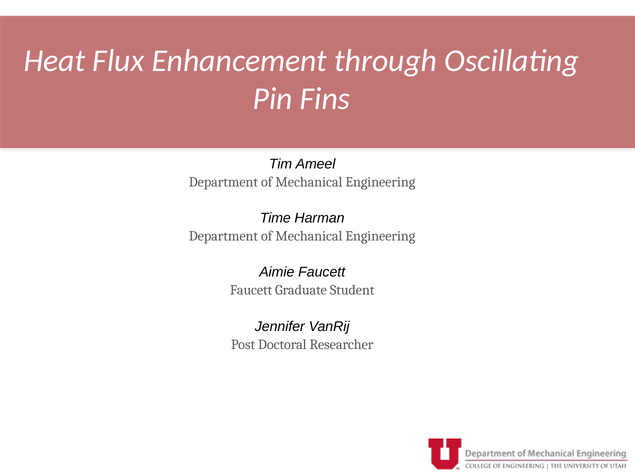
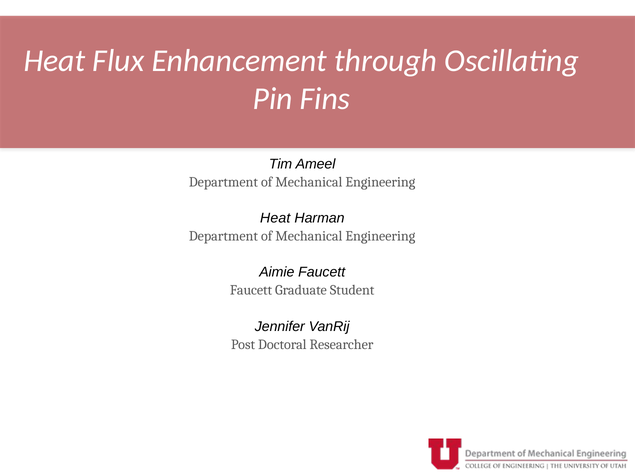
Time: Time -> Heat (275, 218)
